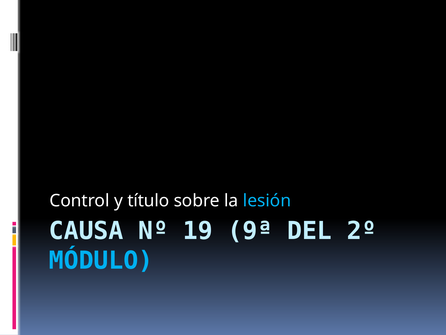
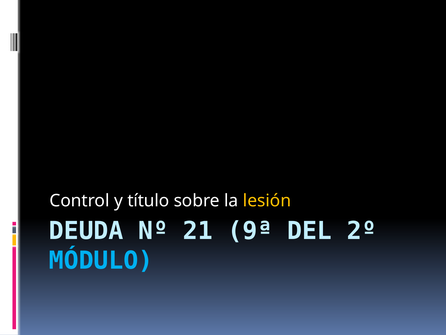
lesión colour: light blue -> yellow (267, 200)
CAUSA: CAUSA -> DEUDA (86, 231)
19: 19 -> 21 (198, 231)
